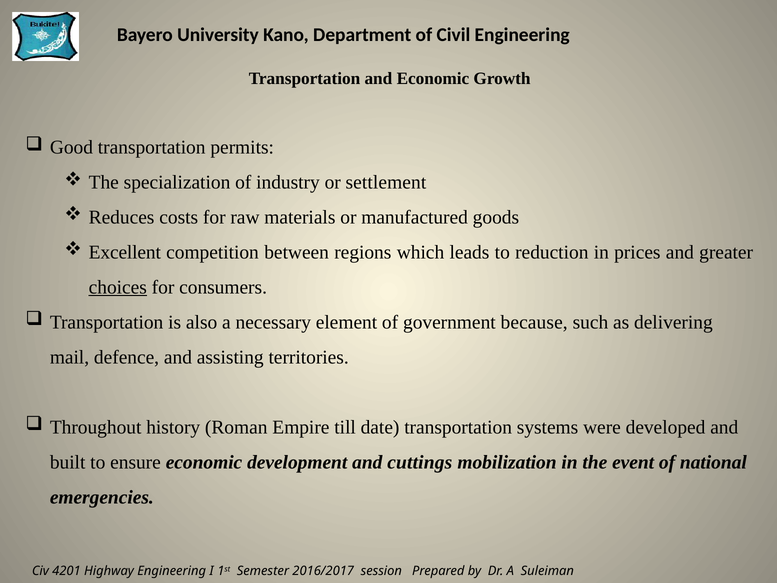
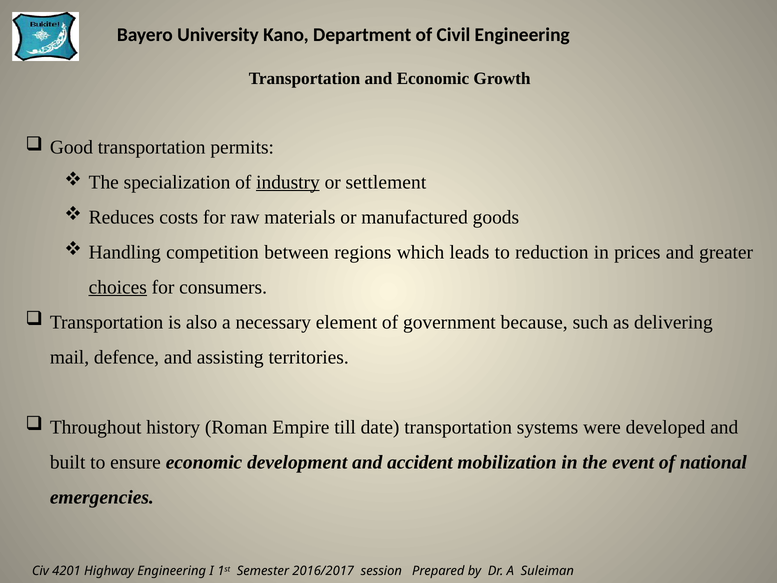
industry underline: none -> present (288, 182)
Excellent: Excellent -> Handling (125, 252)
cuttings: cuttings -> accident (420, 462)
